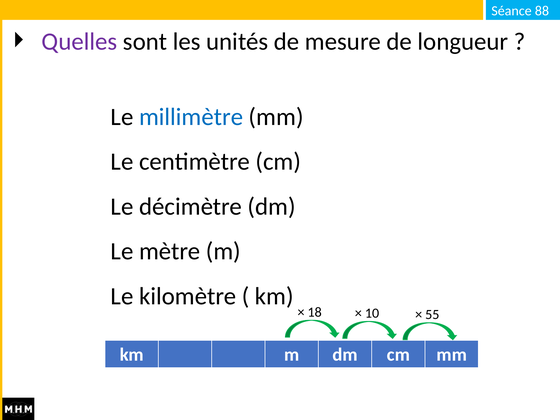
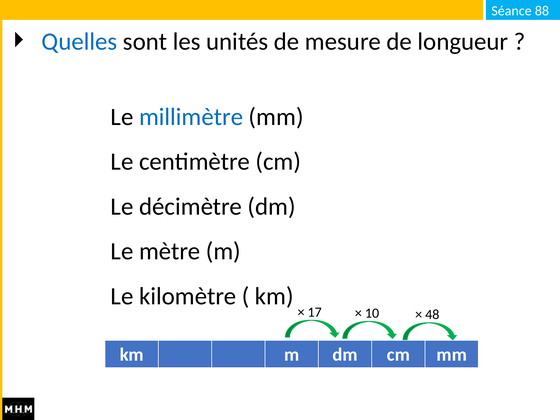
Quelles colour: purple -> blue (80, 41)
18: 18 -> 17 (315, 312)
55: 55 -> 48 (432, 315)
